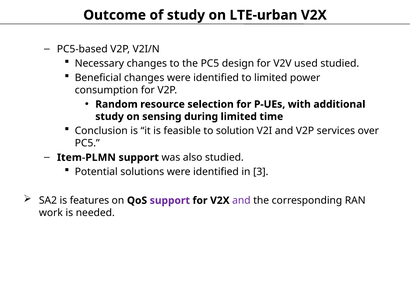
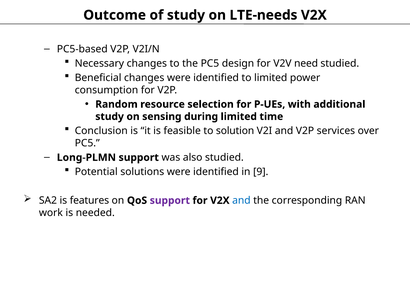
LTE-urban: LTE-urban -> LTE-needs (263, 15)
used: used -> need (306, 63)
Item-PLMN: Item-PLMN -> Long-PLMN (86, 158)
3: 3 -> 9 (261, 172)
and colour: purple -> blue (241, 201)
